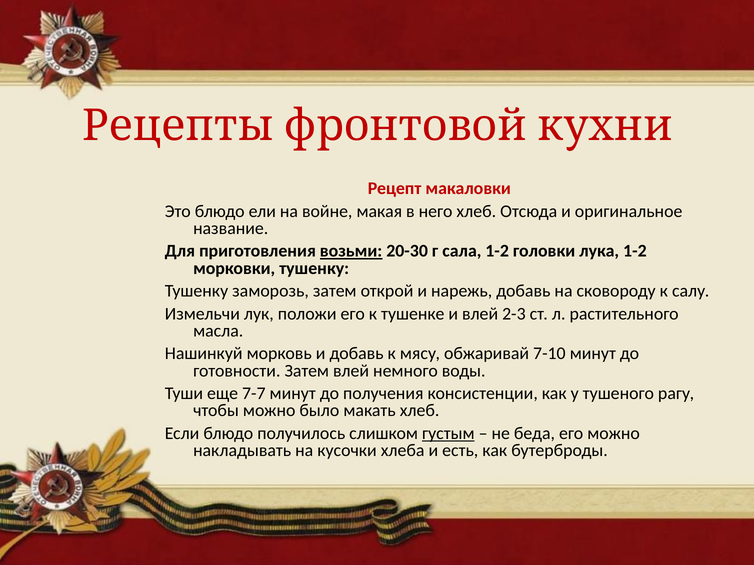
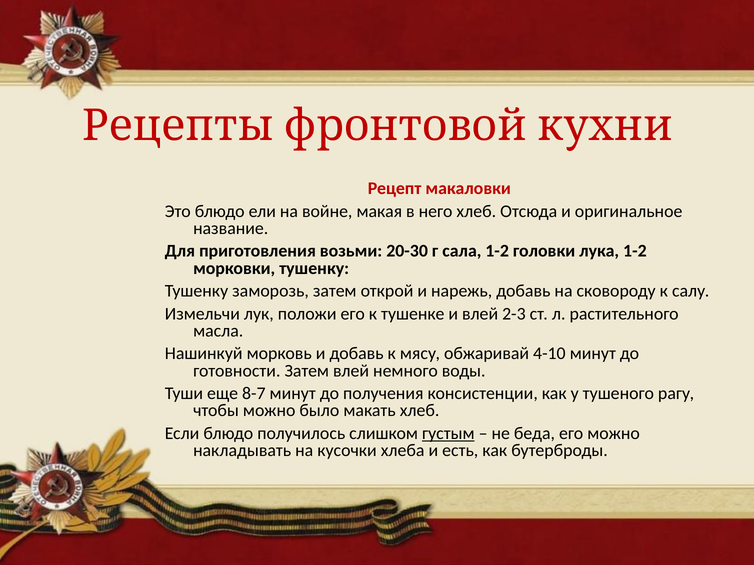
возьми underline: present -> none (351, 251)
7-10: 7-10 -> 4-10 (549, 354)
7-7: 7-7 -> 8-7 (254, 394)
